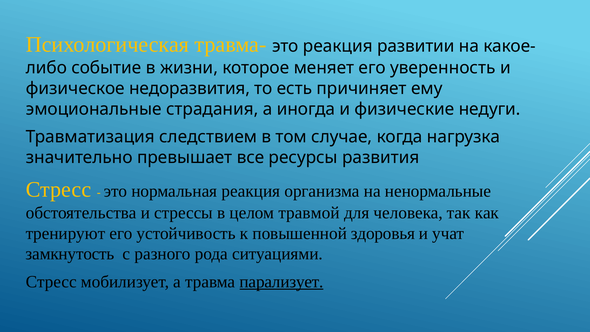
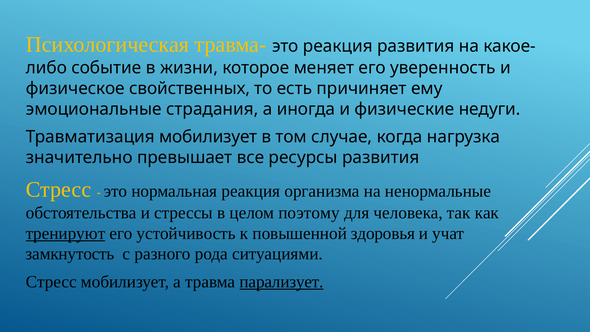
реакция развитии: развитии -> развития (416, 46)
недоразвития: недоразвития -> свойственных (190, 88)
Травматизация следствием: следствием -> мобилизует (208, 137)
травмой: травмой -> поэтому (309, 213)
тренируют underline: none -> present (66, 233)
